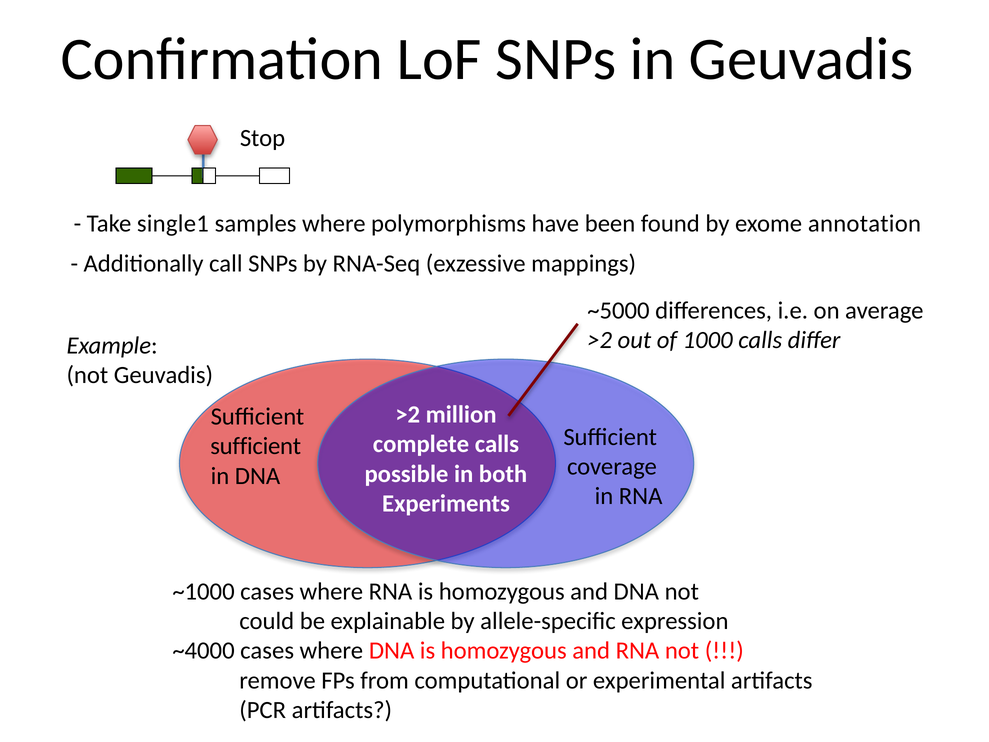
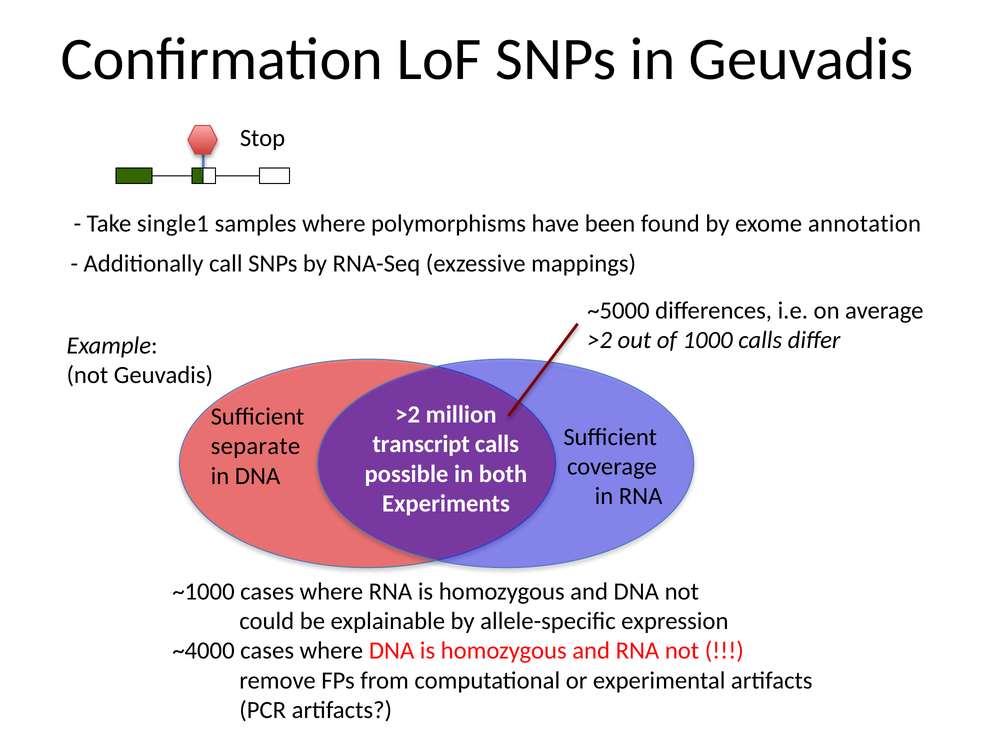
complete: complete -> transcript (421, 444)
sufficient: sufficient -> separate (255, 446)
